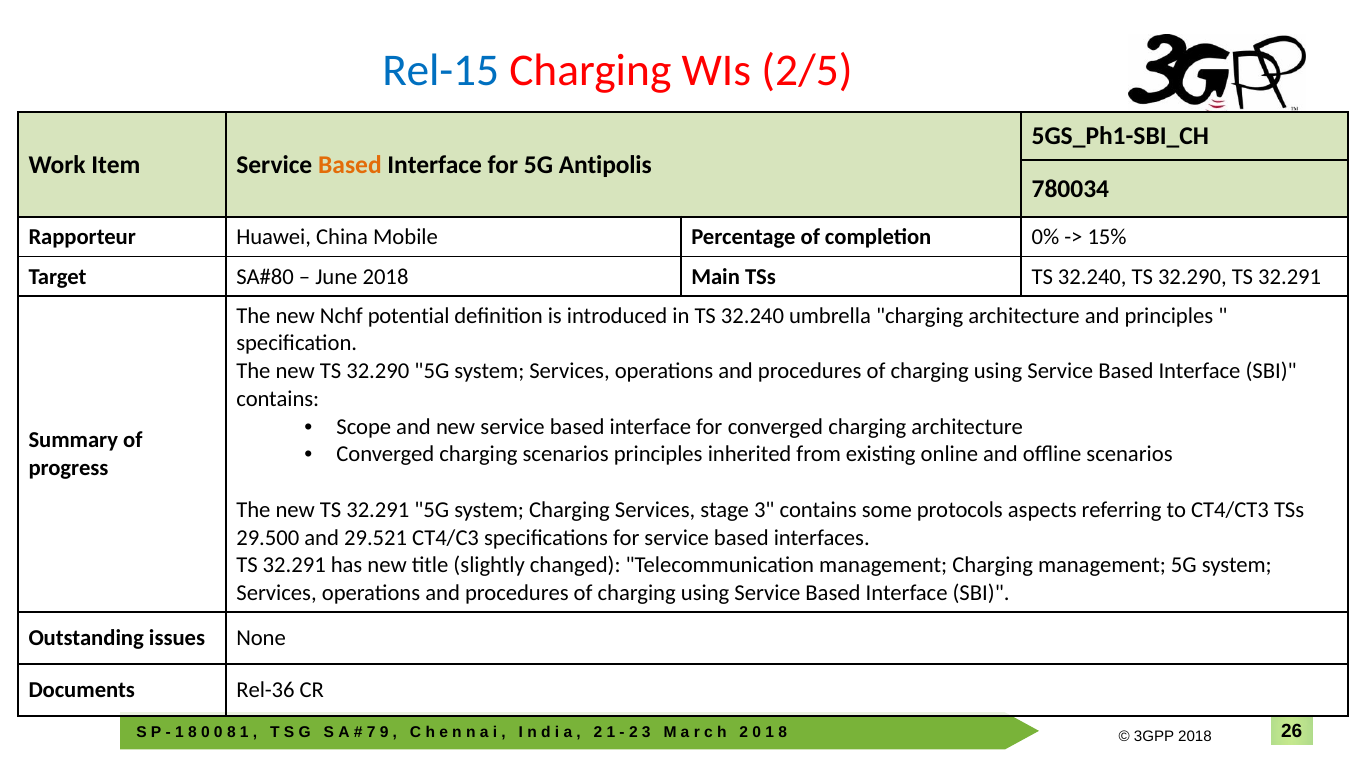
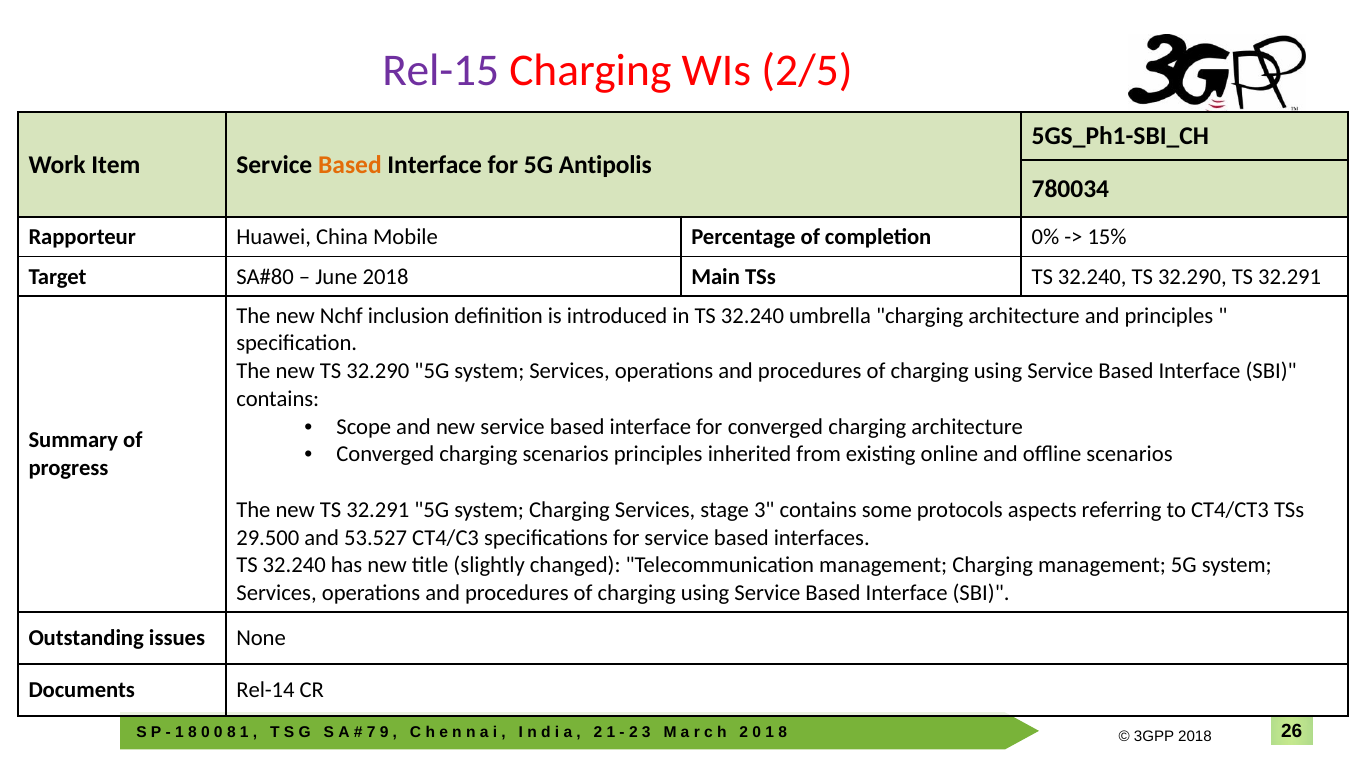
Rel-15 colour: blue -> purple (441, 71)
potential: potential -> inclusion (409, 316)
29.521: 29.521 -> 53.527 (376, 538)
32.291: 32.291 -> 32.240 (294, 565)
Rel-36: Rel-36 -> Rel-14 (265, 690)
